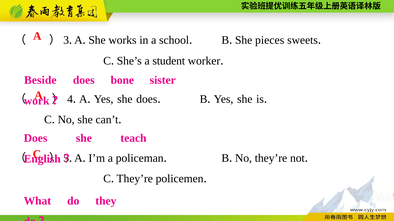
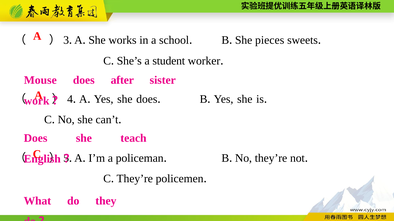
Beside: Beside -> Mouse (40, 80)
bone: bone -> after (122, 80)
